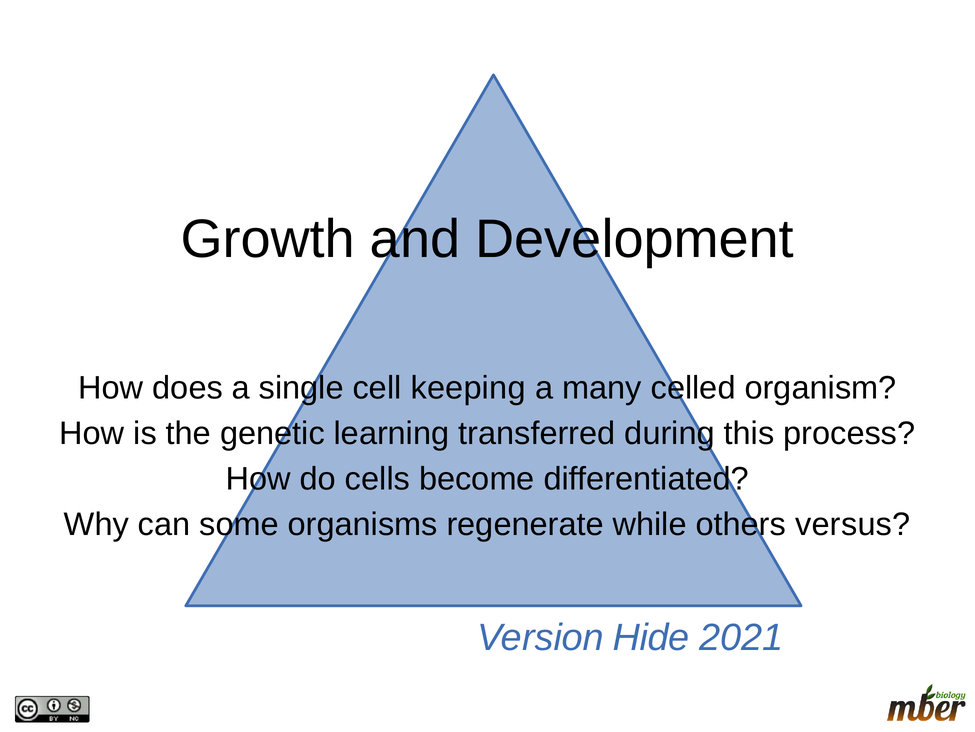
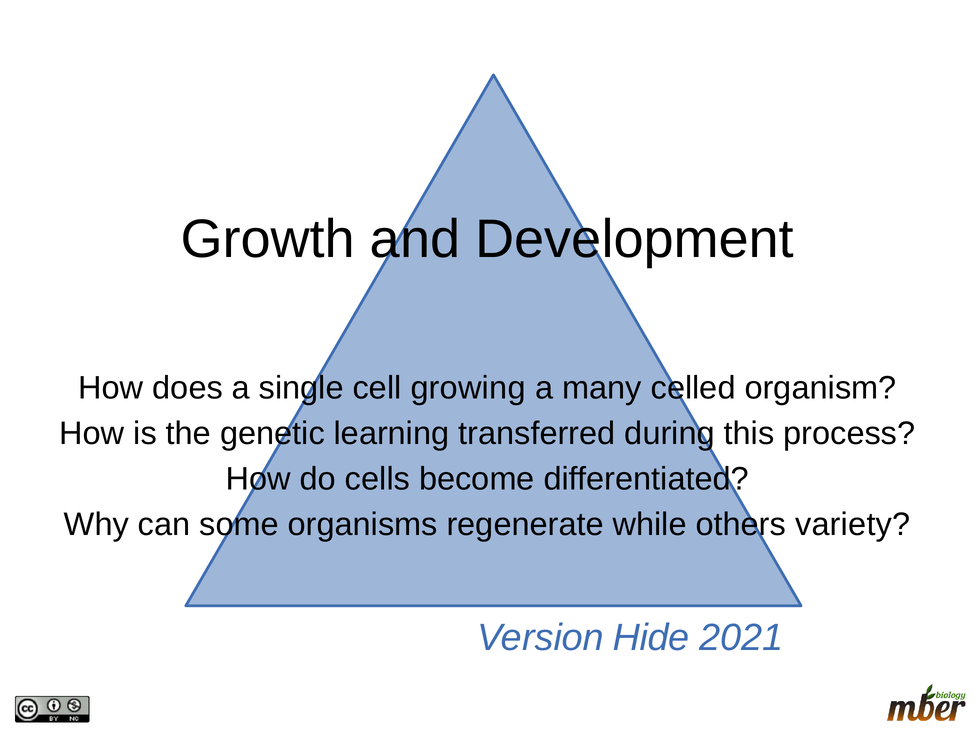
keeping: keeping -> growing (468, 387)
versus: versus -> variety (853, 524)
